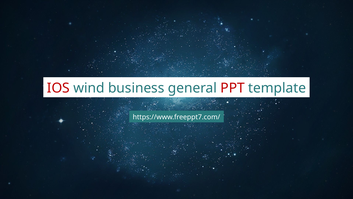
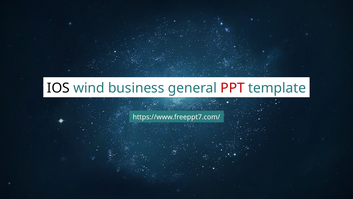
IOS colour: red -> black (58, 88)
